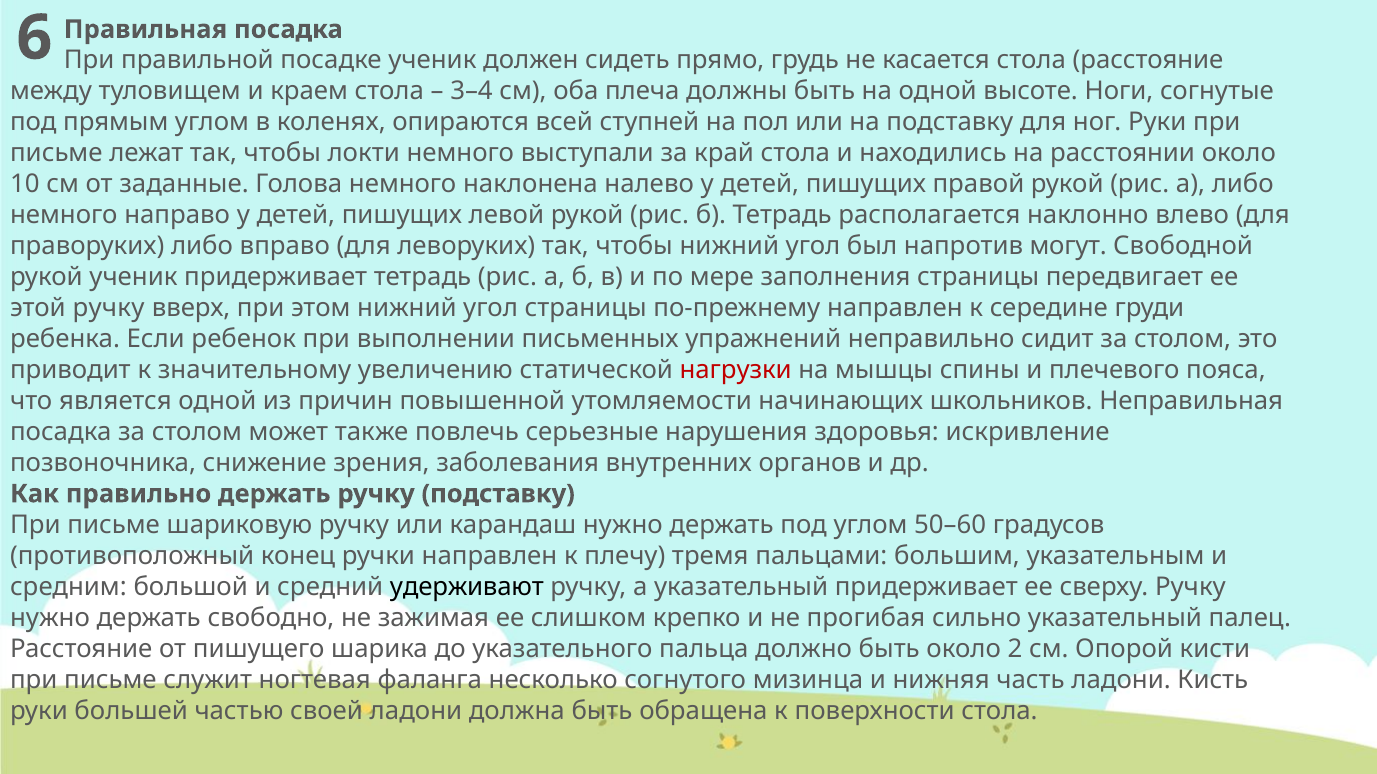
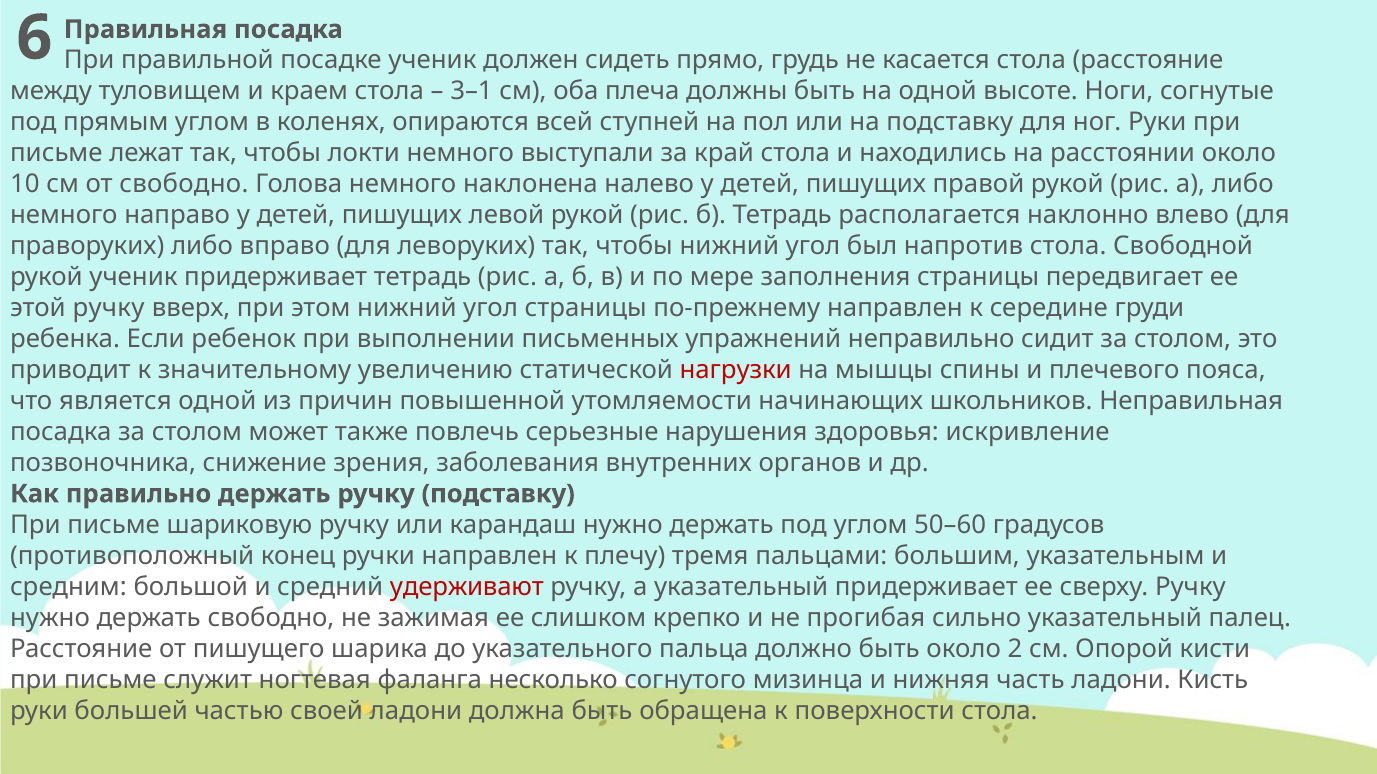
3–4: 3–4 -> 3–1 (472, 91)
от заданные: заданные -> свободно (184, 184)
напротив могут: могут -> стола (1068, 246)
удерживают colour: black -> red (467, 587)
